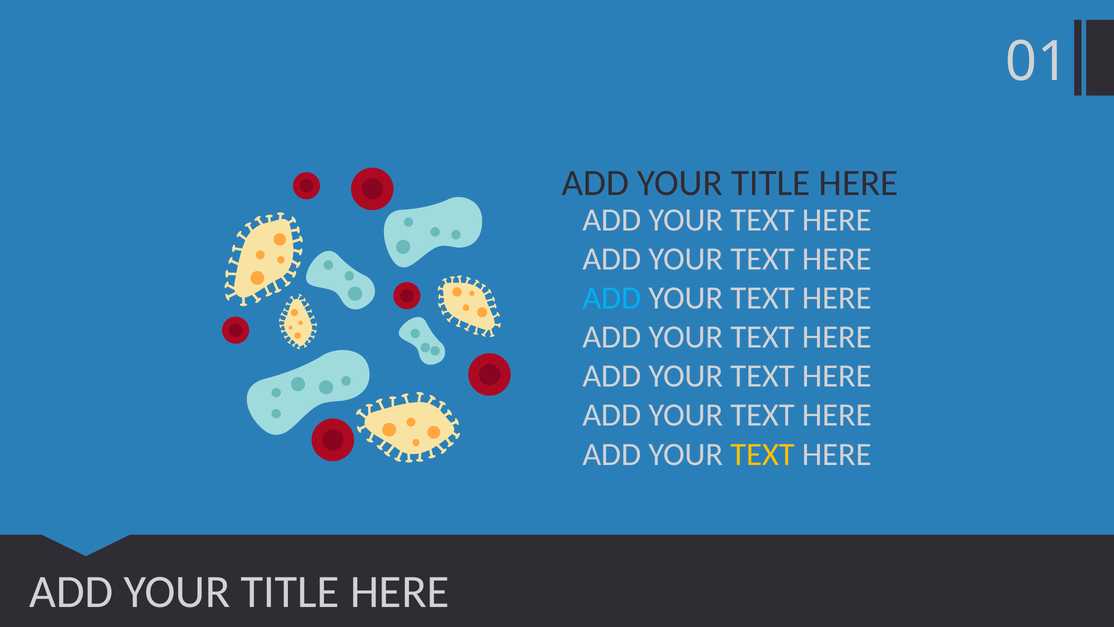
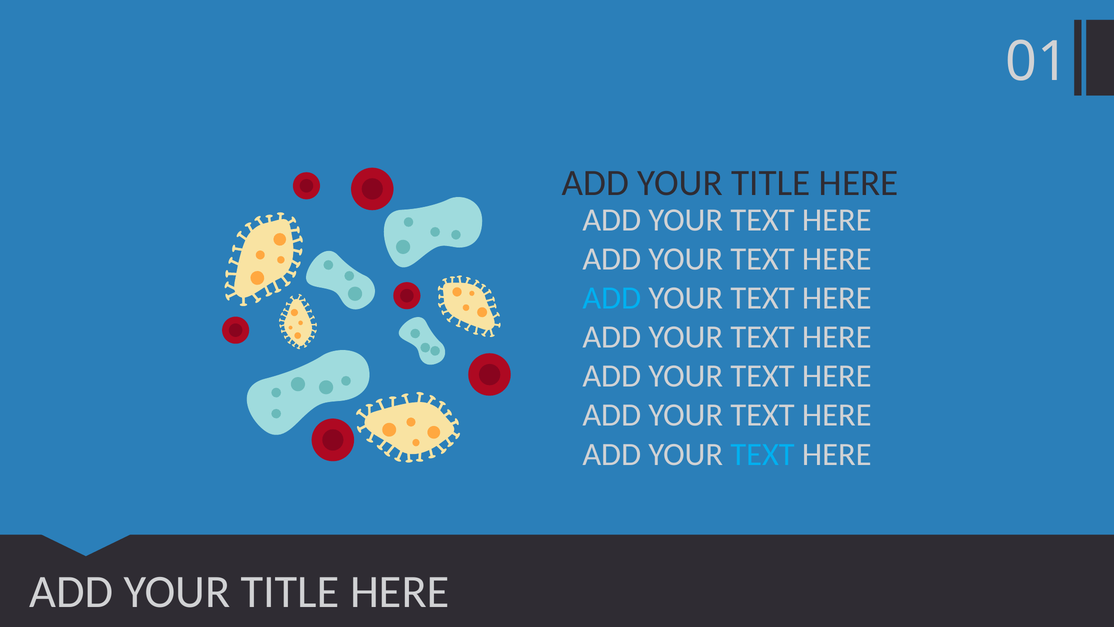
TEXT colour: yellow -> light blue (763, 454)
